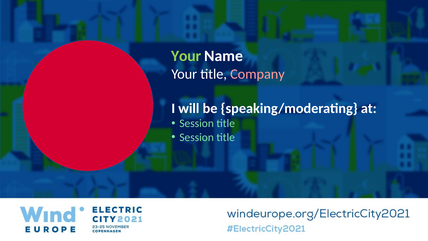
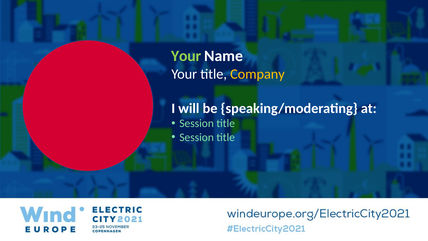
Company colour: pink -> yellow (257, 74)
